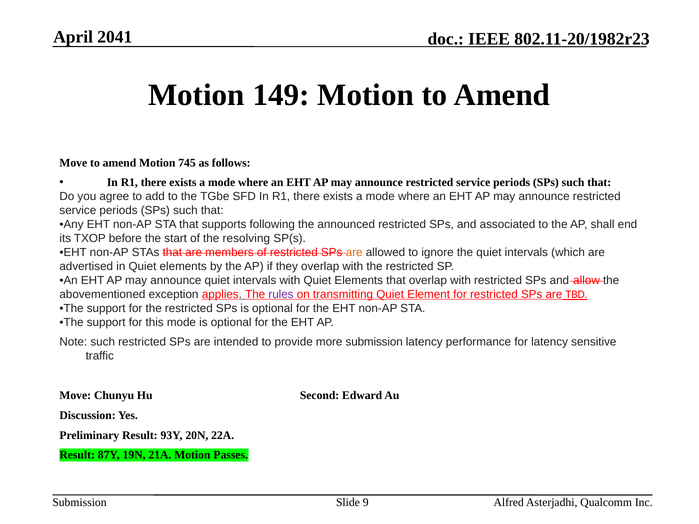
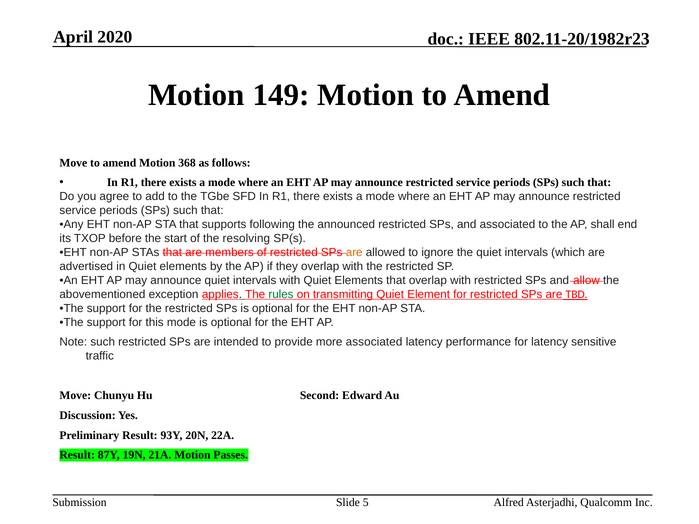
2041: 2041 -> 2020 (115, 37)
745: 745 -> 368 (187, 163)
rules colour: purple -> green (281, 294)
more submission: submission -> associated (374, 342)
9: 9 -> 5 (366, 503)
